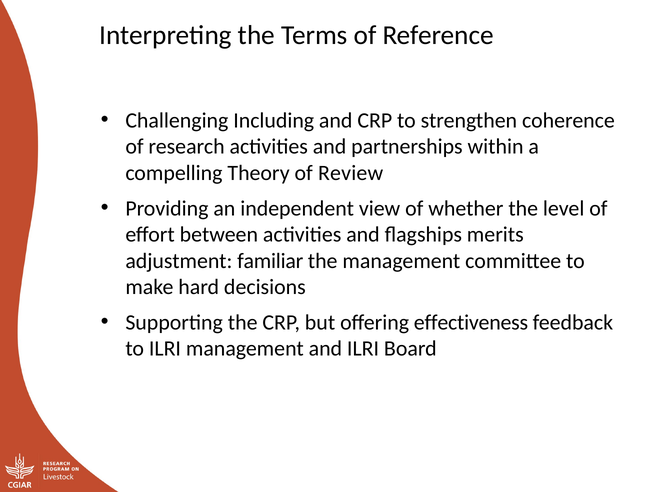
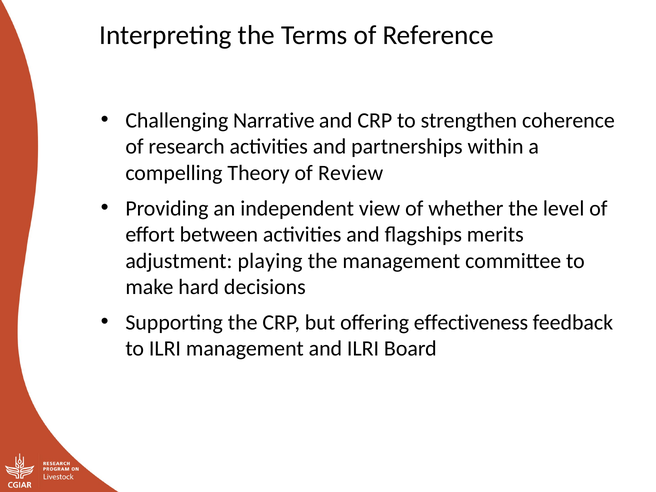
Including: Including -> Narrative (274, 120)
familiar: familiar -> playing (270, 261)
